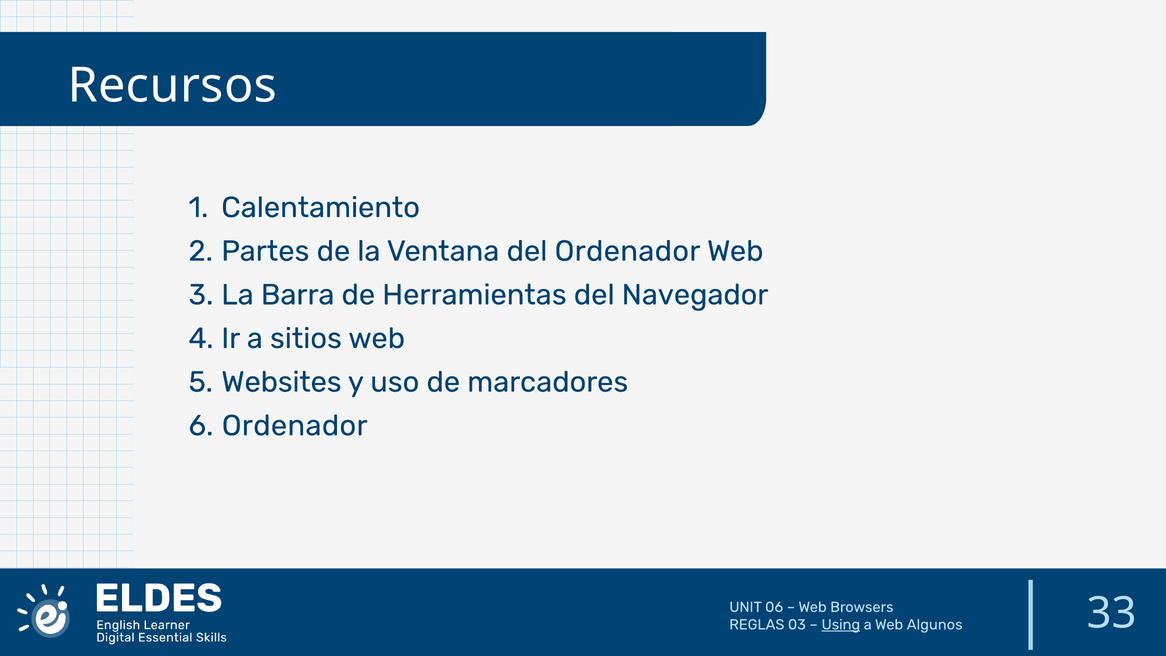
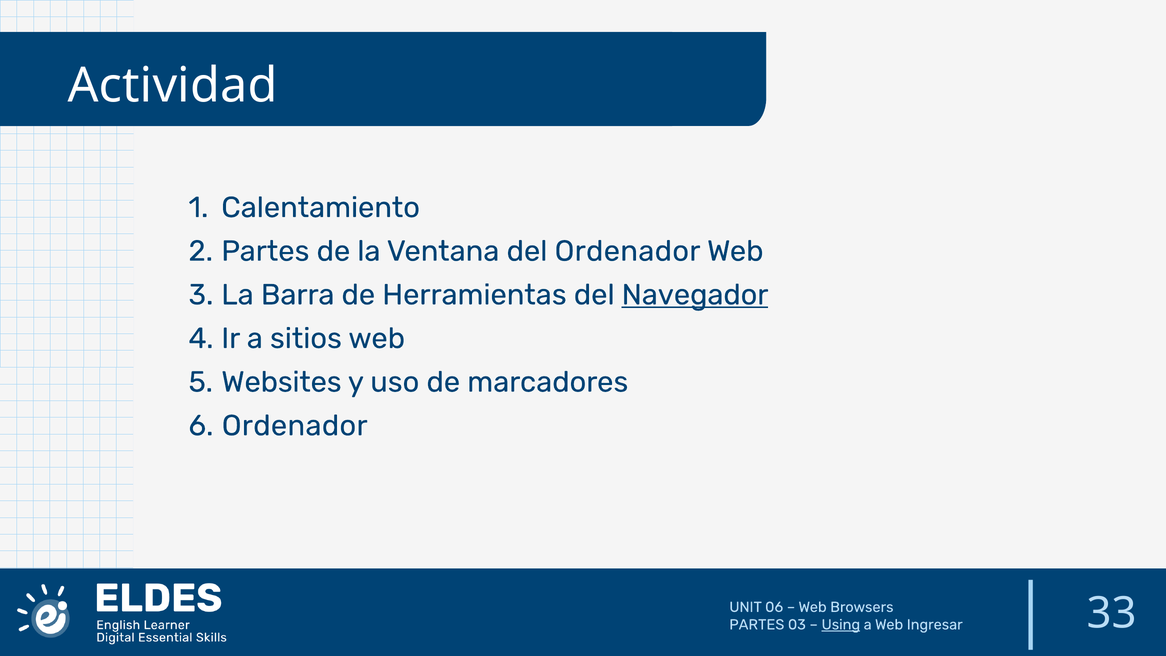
Recursos: Recursos -> Actividad (172, 86)
Navegador underline: none -> present (695, 295)
REGLAS: REGLAS -> PARTES (757, 624)
Algunos: Algunos -> Ingresar (935, 624)
